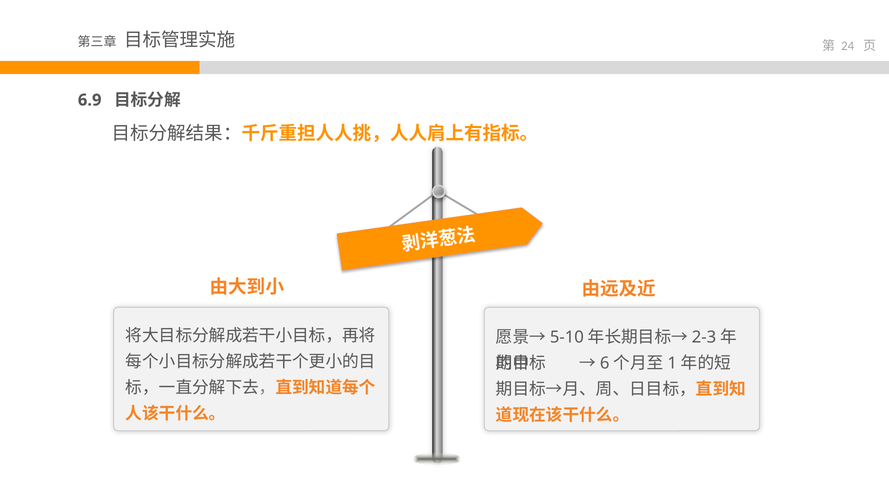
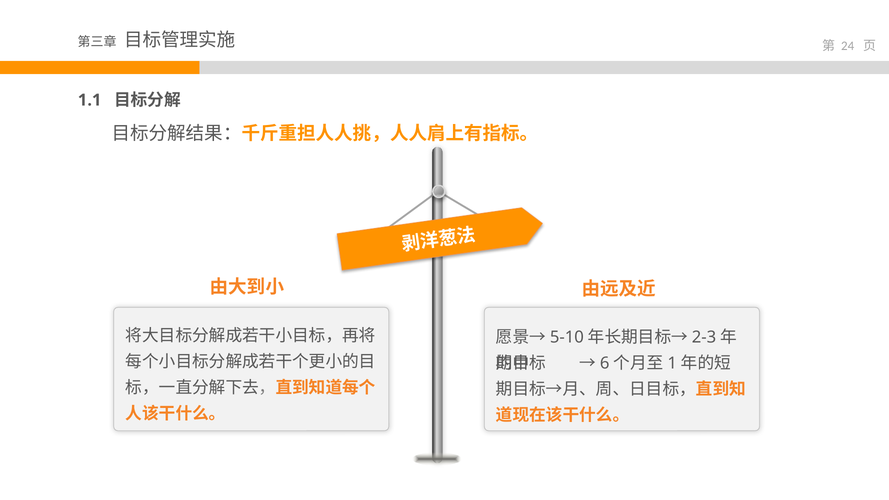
6.9: 6.9 -> 1.1 (90, 100)
